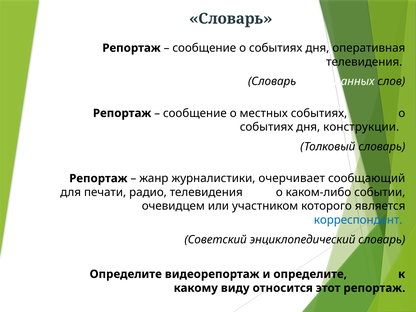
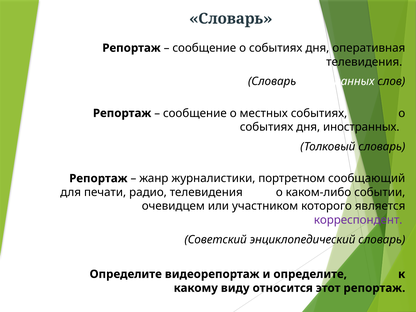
дня конструкции: конструкции -> иностранных (361, 127)
очерчивает: очерчивает -> портретном (292, 178)
корреспондент colour: blue -> purple (358, 220)
